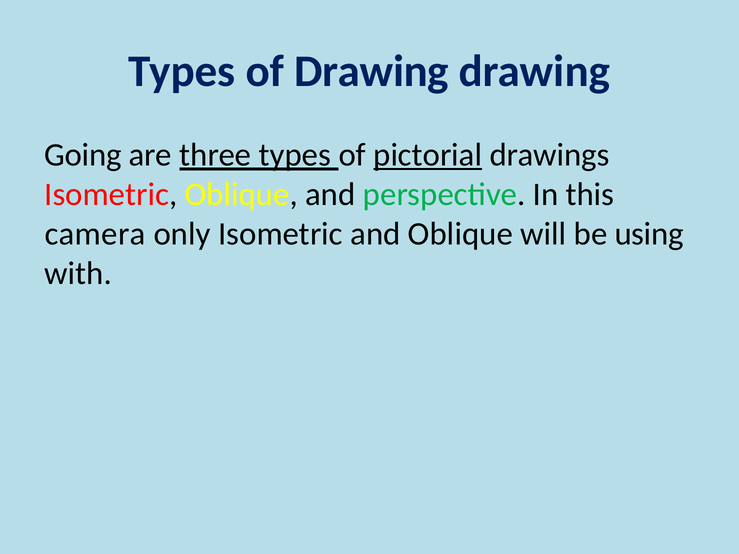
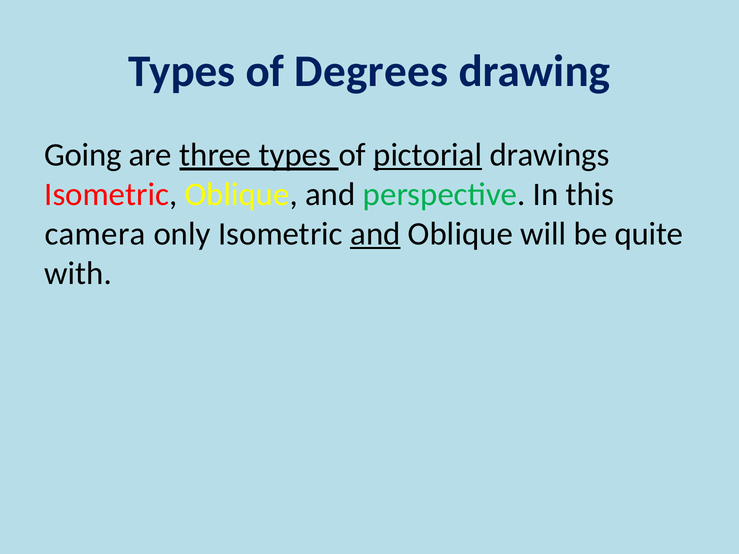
of Drawing: Drawing -> Degrees (371, 72)
and underline: none -> present (375, 234)
using: using -> quite (649, 234)
